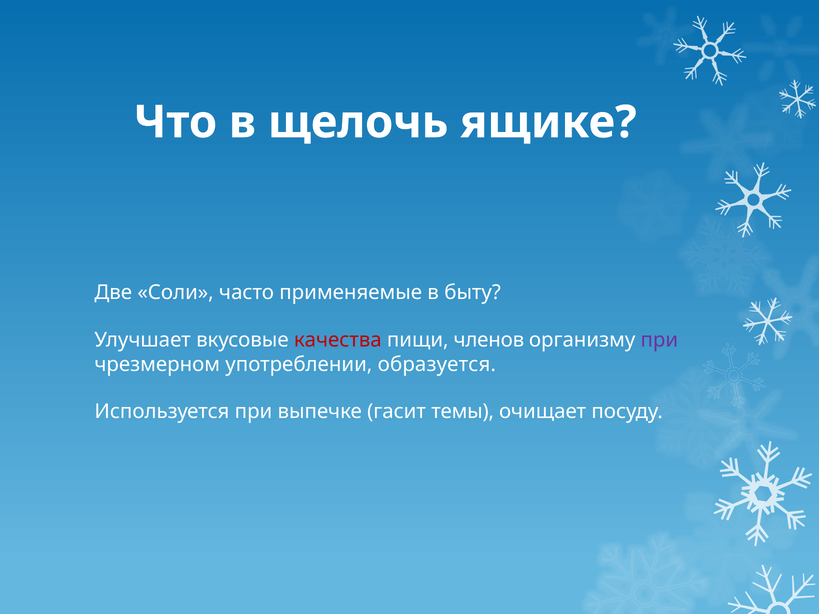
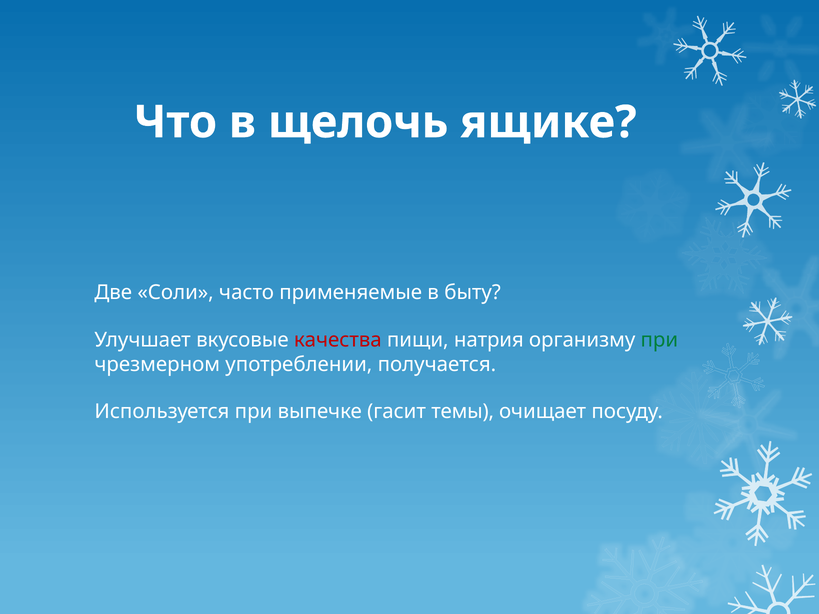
членов: членов -> натрия (489, 340)
при colour: purple -> green (659, 340)
образуется: образуется -> получается (437, 365)
